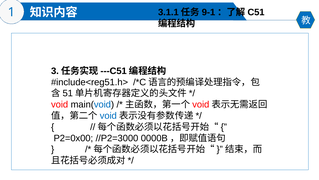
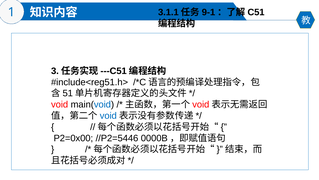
//P2=3000: //P2=3000 -> //P2=5446 (117, 138)
